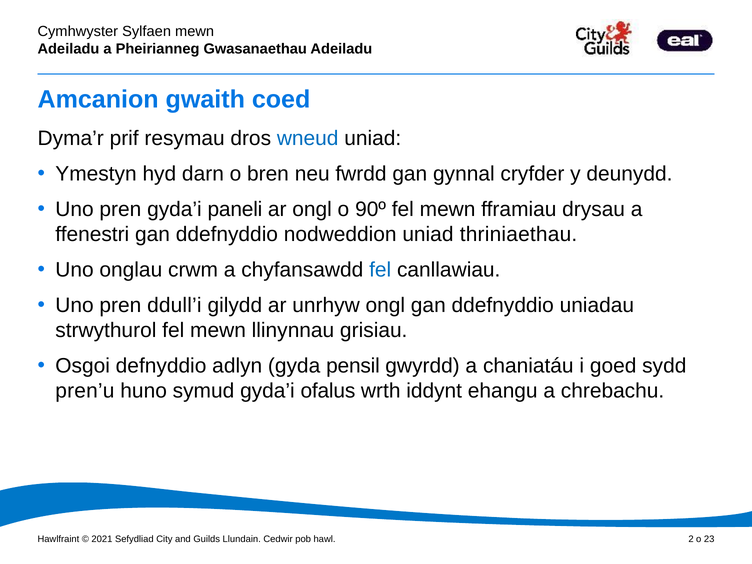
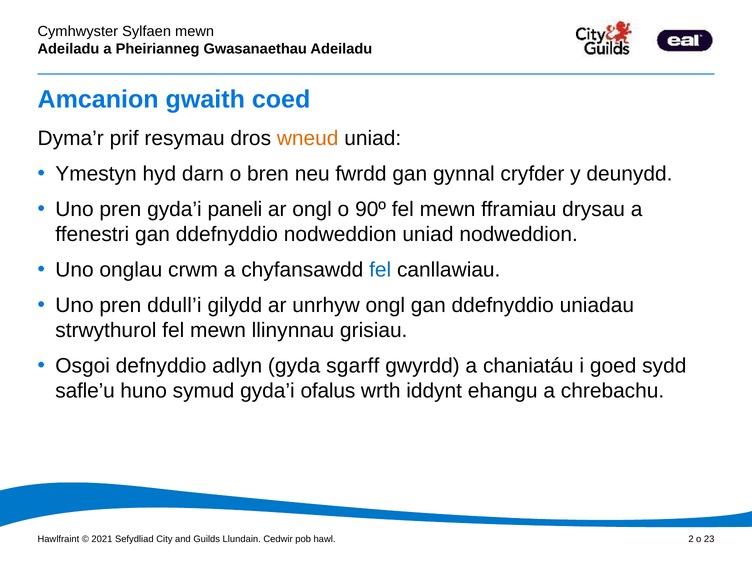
wneud colour: blue -> orange (308, 138)
uniad thriniaethau: thriniaethau -> nodweddion (519, 234)
pensil: pensil -> sgarff (353, 366)
pren’u: pren’u -> safle’u (85, 391)
